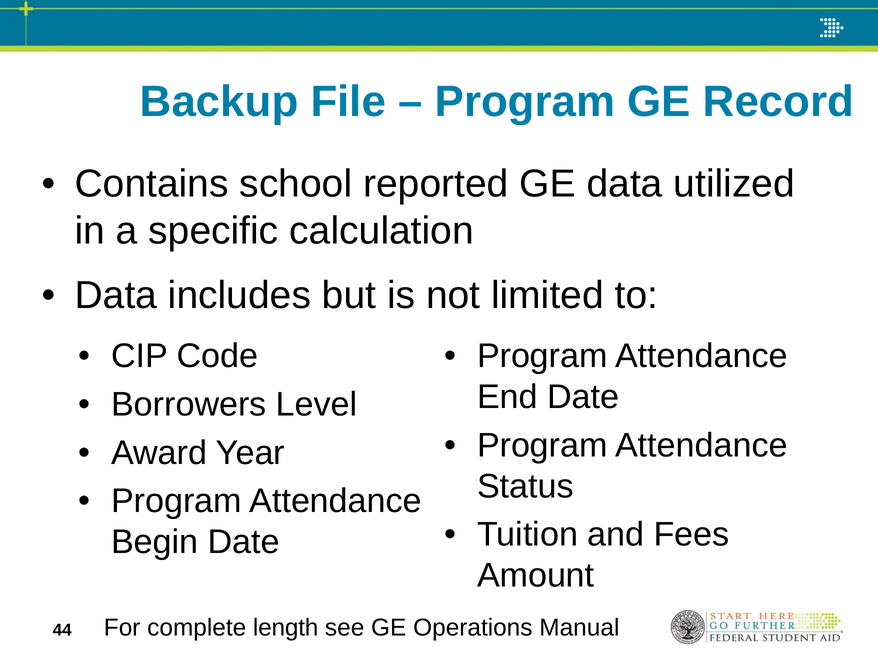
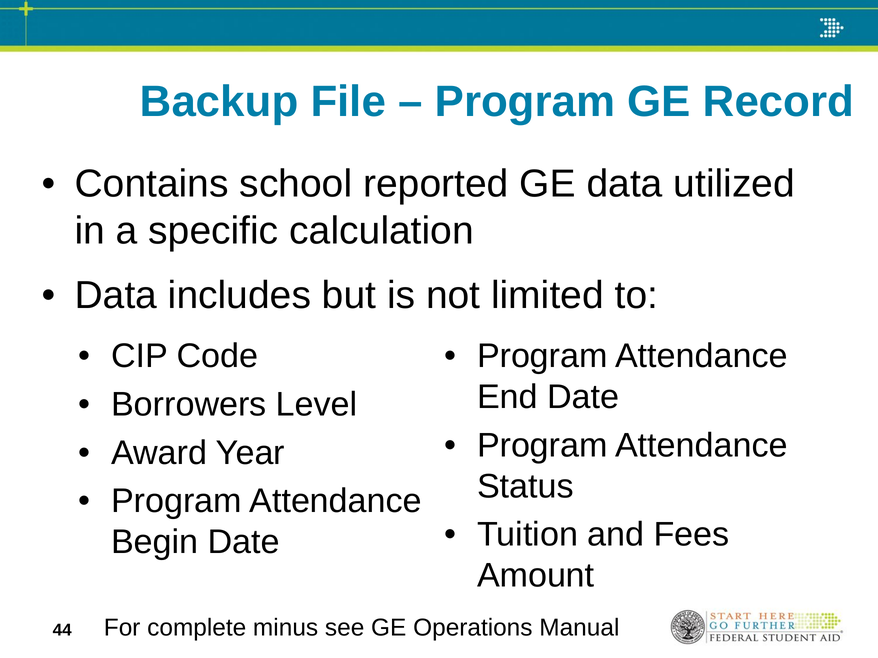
length: length -> minus (286, 628)
